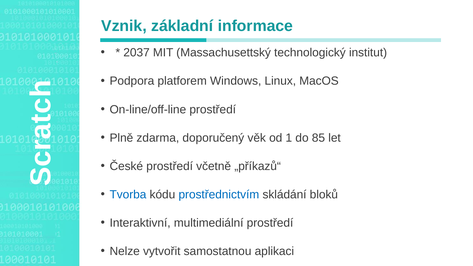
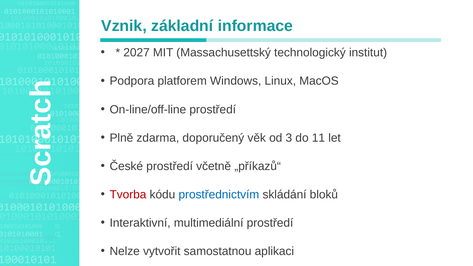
2037: 2037 -> 2027 (137, 53)
1: 1 -> 3 (289, 138)
85: 85 -> 11 (318, 138)
Tvorba colour: blue -> red (128, 195)
